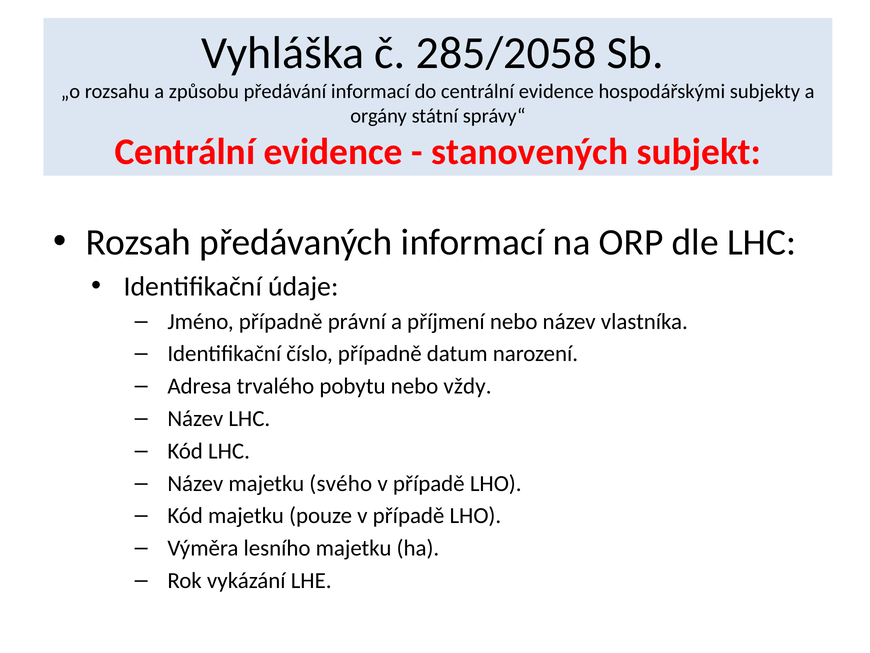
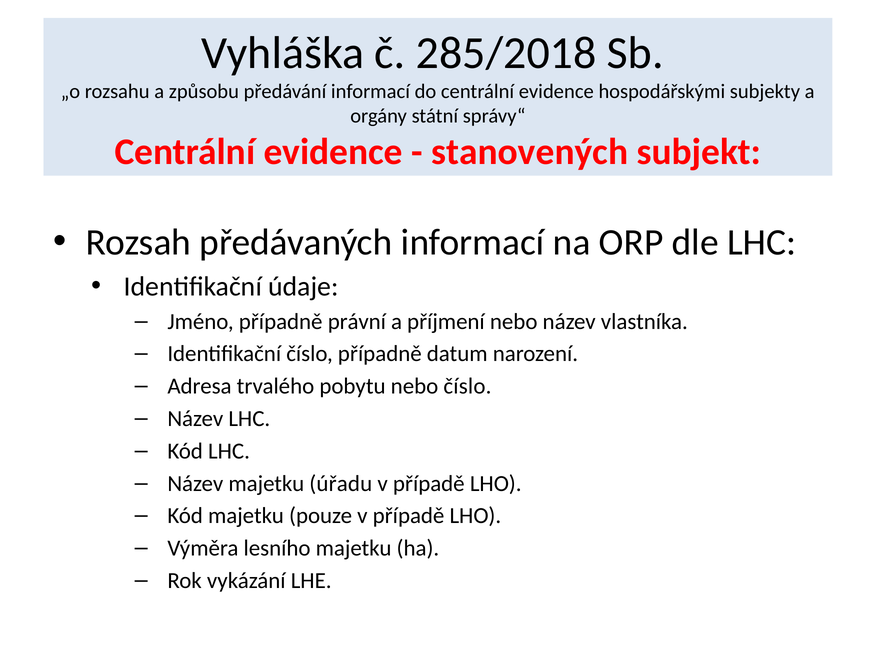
285/2058: 285/2058 -> 285/2018 (506, 53)
nebo vždy: vždy -> číslo (467, 386)
svého: svého -> úřadu (341, 483)
